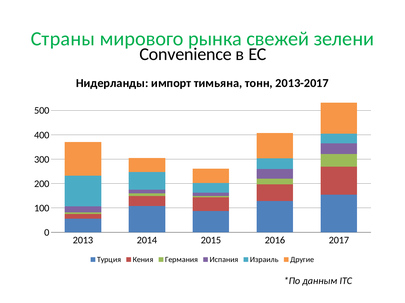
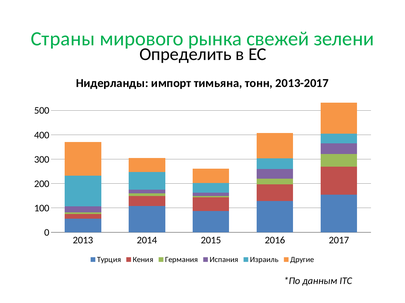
Convenience: Convenience -> Определить (186, 54)
